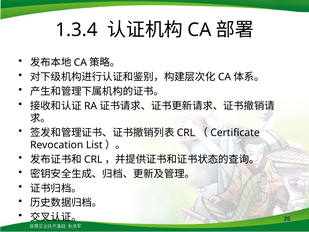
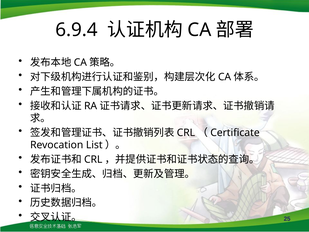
1.3.4: 1.3.4 -> 6.9.4 (77, 30)
